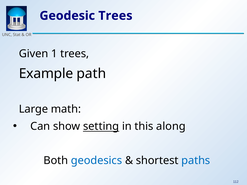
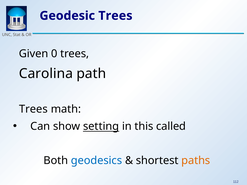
1: 1 -> 0 (54, 54)
Example: Example -> Carolina (46, 74)
Large: Large -> Trees (33, 109)
along: along -> called (171, 126)
paths colour: blue -> orange (196, 161)
